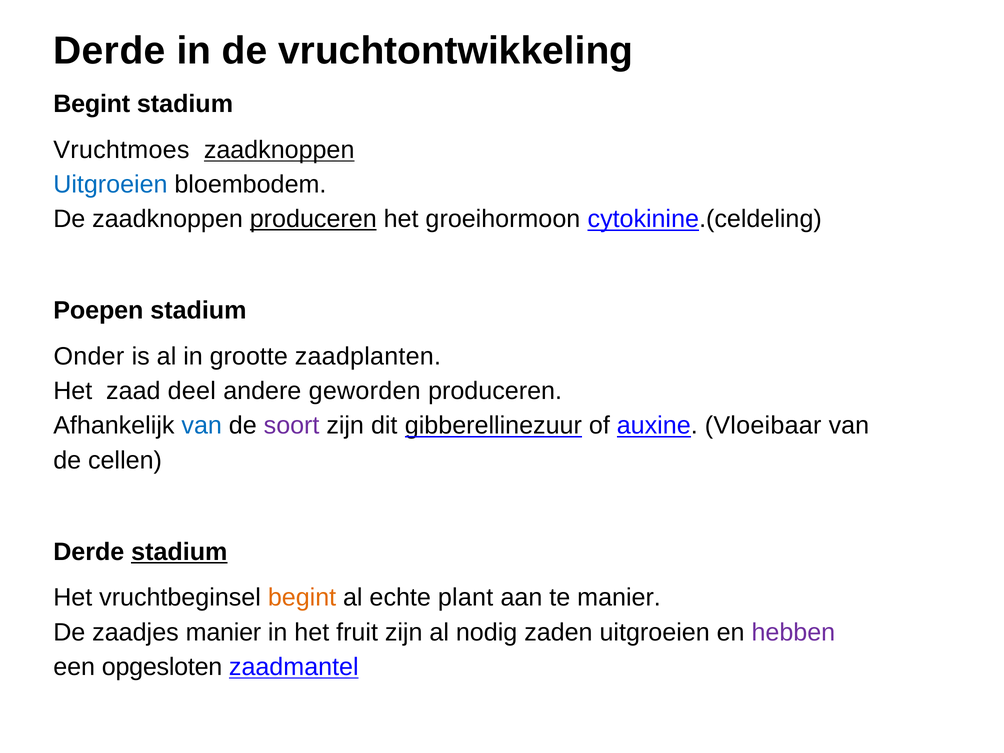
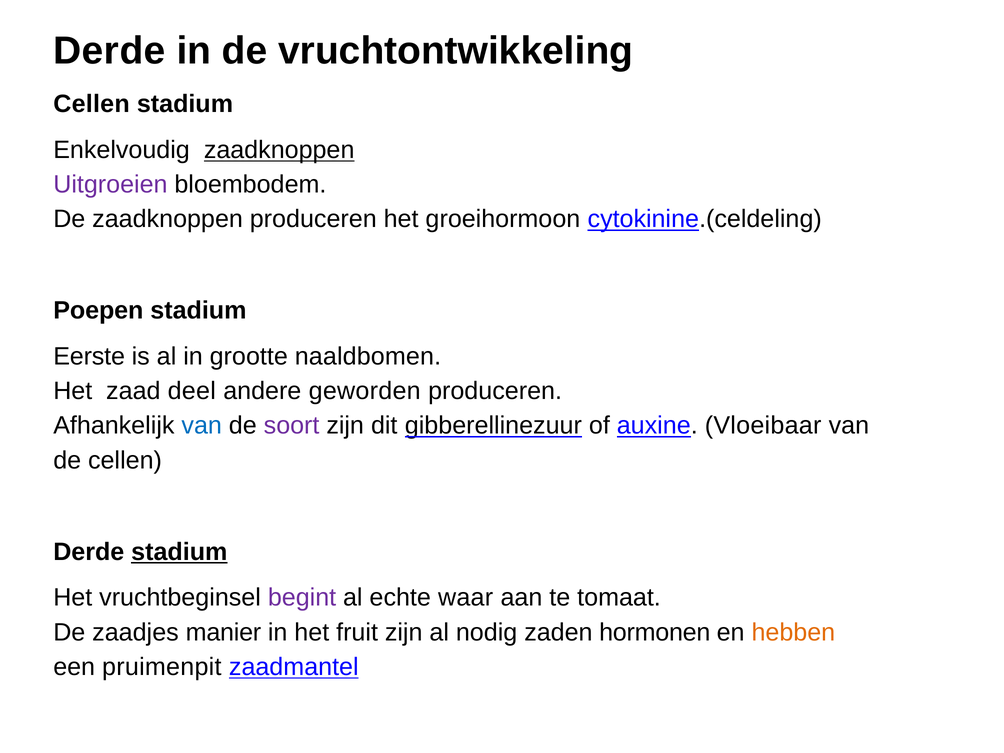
Begint: Begint -> Cellen (92, 104)
Vruchtmoes: Vruchtmoes -> Enkelvoudig (122, 150)
Uitgroeien colour: blue -> purple (110, 184)
produceren underline: present -> none (313, 219)
Onder: Onder -> Eerste (89, 356)
zaadplanten: zaadplanten -> naaldbomen (368, 356)
begint colour: orange -> purple (302, 598)
plant: plant -> waar (466, 598)
te manier: manier -> tomaat (619, 598)
zaden uitgroeien: uitgroeien -> hormonen (655, 632)
hebben colour: purple -> orange (793, 632)
opgesloten: opgesloten -> pruimenpit (162, 667)
